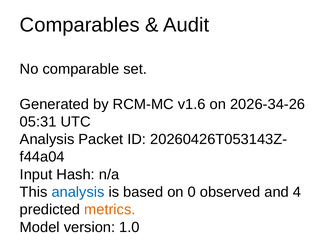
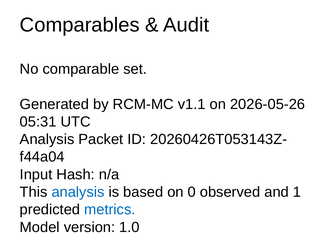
v1.6: v1.6 -> v1.1 (192, 104)
2026-34-26: 2026-34-26 -> 2026-05-26 (268, 104)
4: 4 -> 1 (297, 192)
metrics colour: orange -> blue (110, 210)
